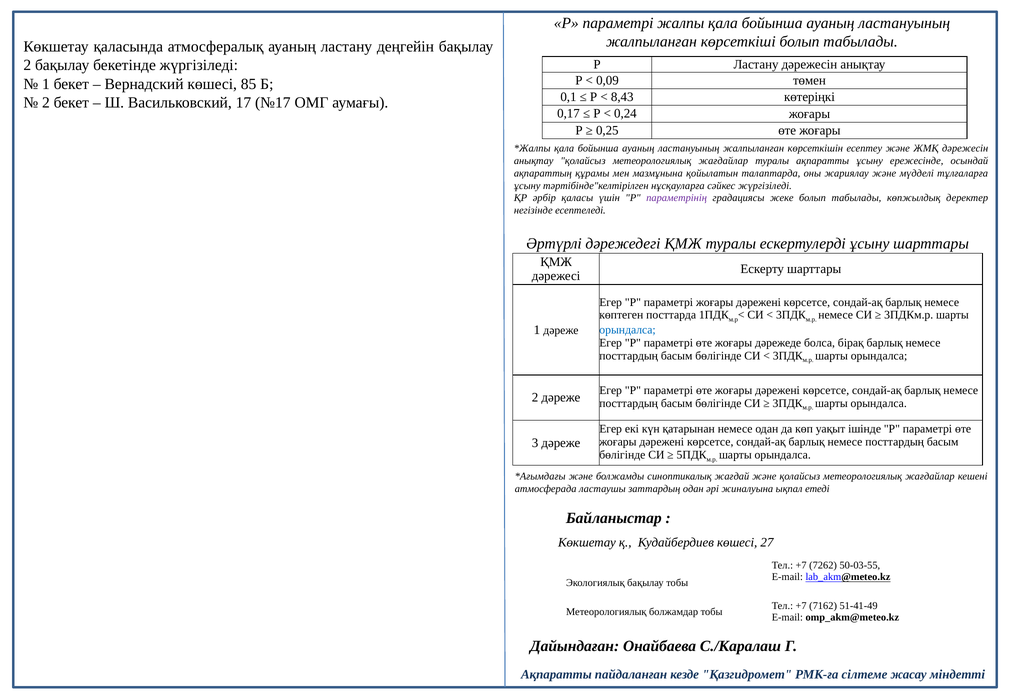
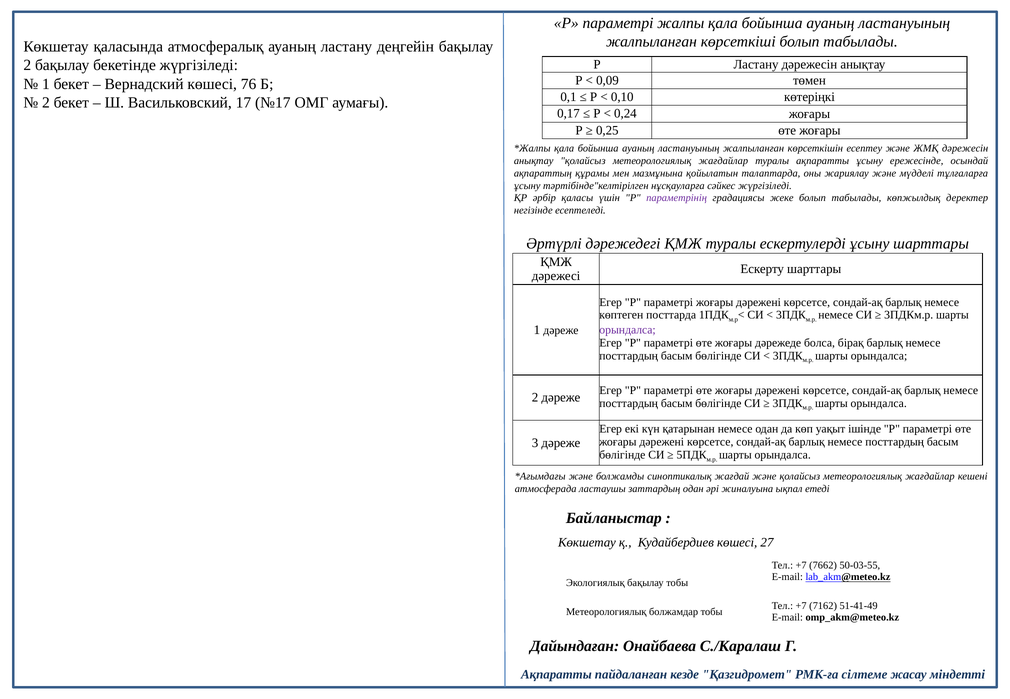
85: 85 -> 76 (249, 84)
8,43: 8,43 -> 0,10 (622, 97)
орындалса colour: blue -> purple (628, 330)
7262: 7262 -> 7662 (823, 566)
